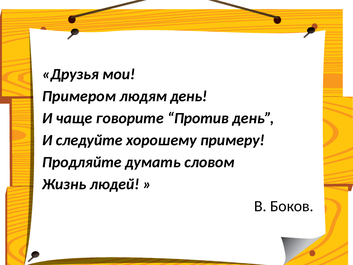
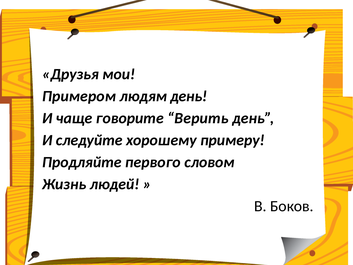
Против: Против -> Верить (198, 118)
думать: думать -> первого (153, 162)
